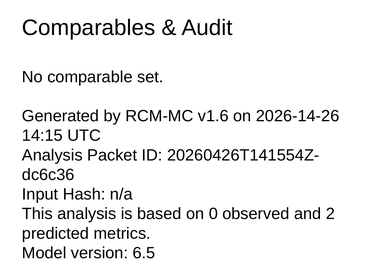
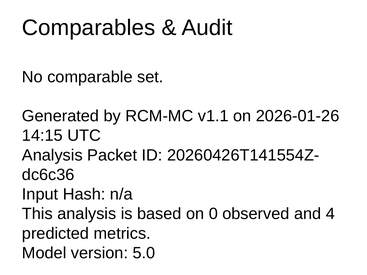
v1.6: v1.6 -> v1.1 (213, 116)
2026-14-26: 2026-14-26 -> 2026-01-26 (298, 116)
2: 2 -> 4 (330, 214)
6.5: 6.5 -> 5.0 (144, 253)
